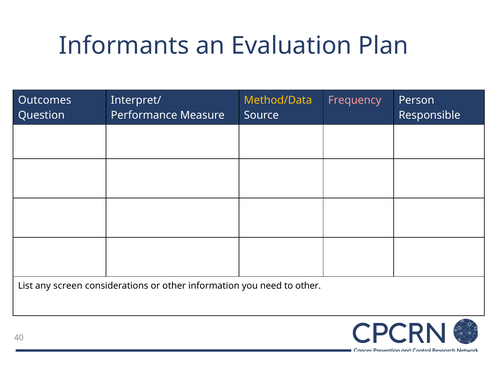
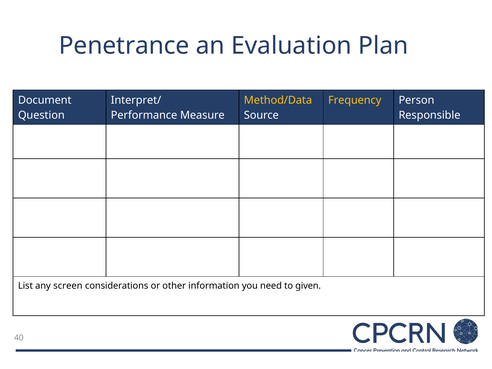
Informants: Informants -> Penetrance (124, 46)
Outcomes: Outcomes -> Document (45, 100)
Frequency colour: pink -> yellow (355, 100)
to other: other -> given (308, 286)
